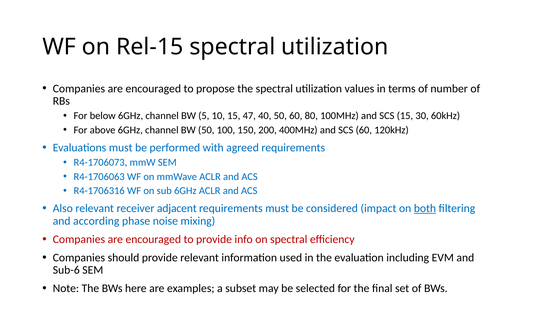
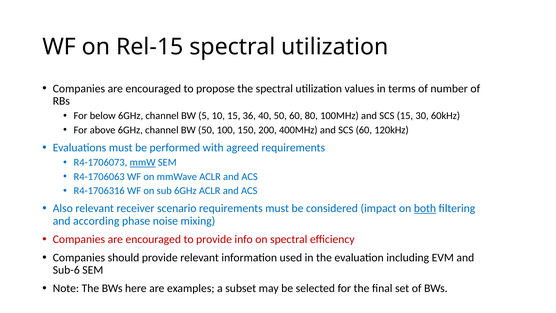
47: 47 -> 36 (249, 116)
mmW underline: none -> present (143, 162)
adjacent: adjacent -> scenario (177, 208)
